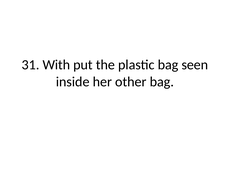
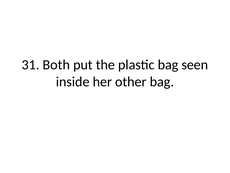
With: With -> Both (56, 65)
